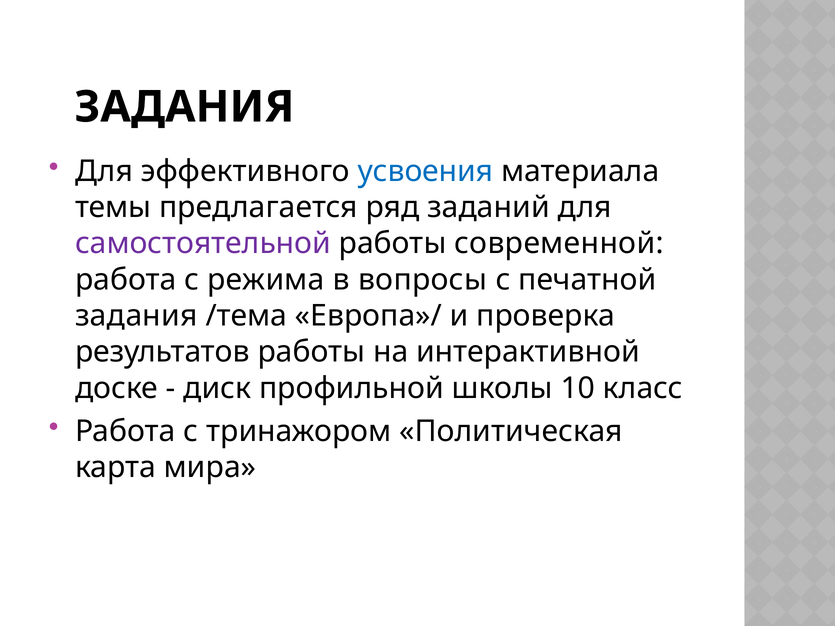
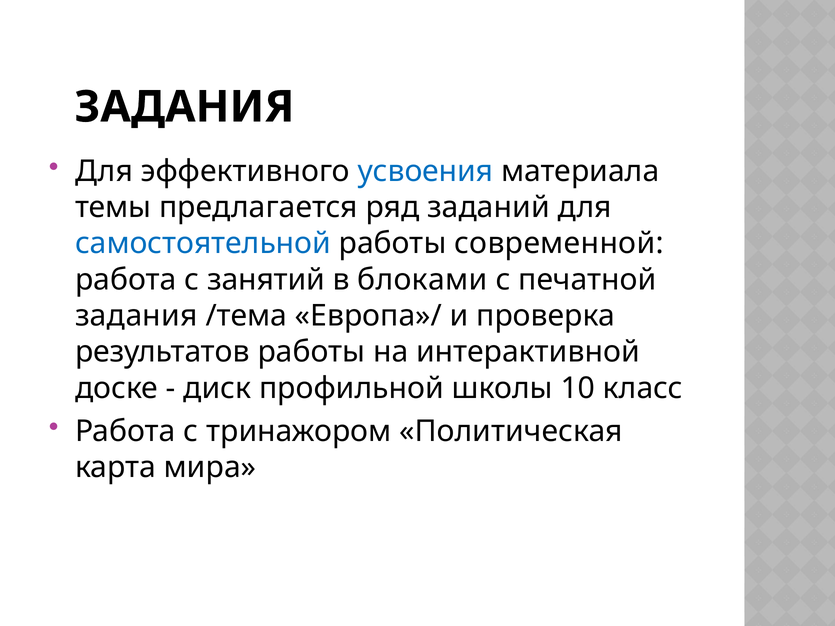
самостоятельной colour: purple -> blue (203, 244)
режима: режима -> занятий (266, 280)
вопросы: вопросы -> блоками (423, 280)
